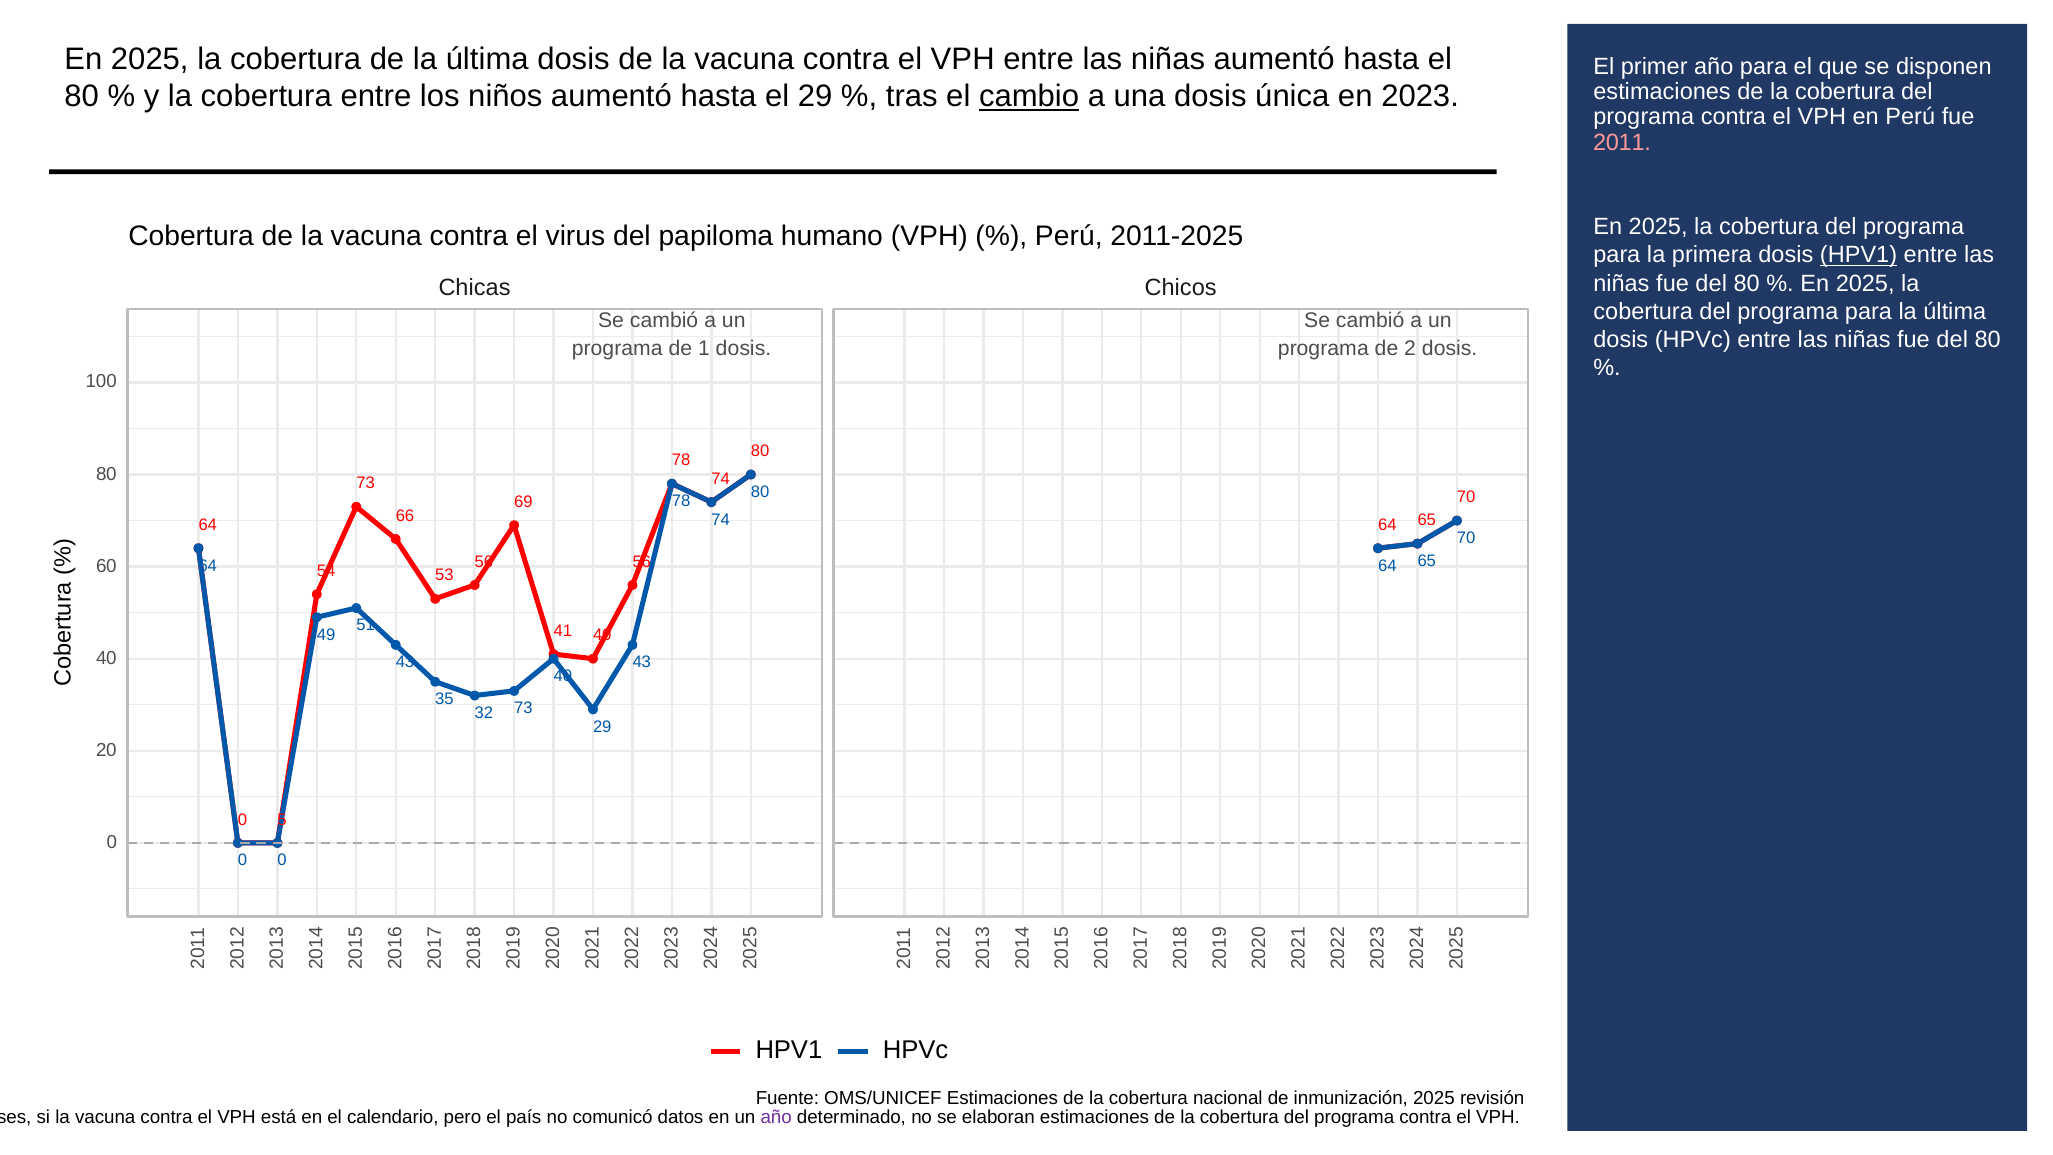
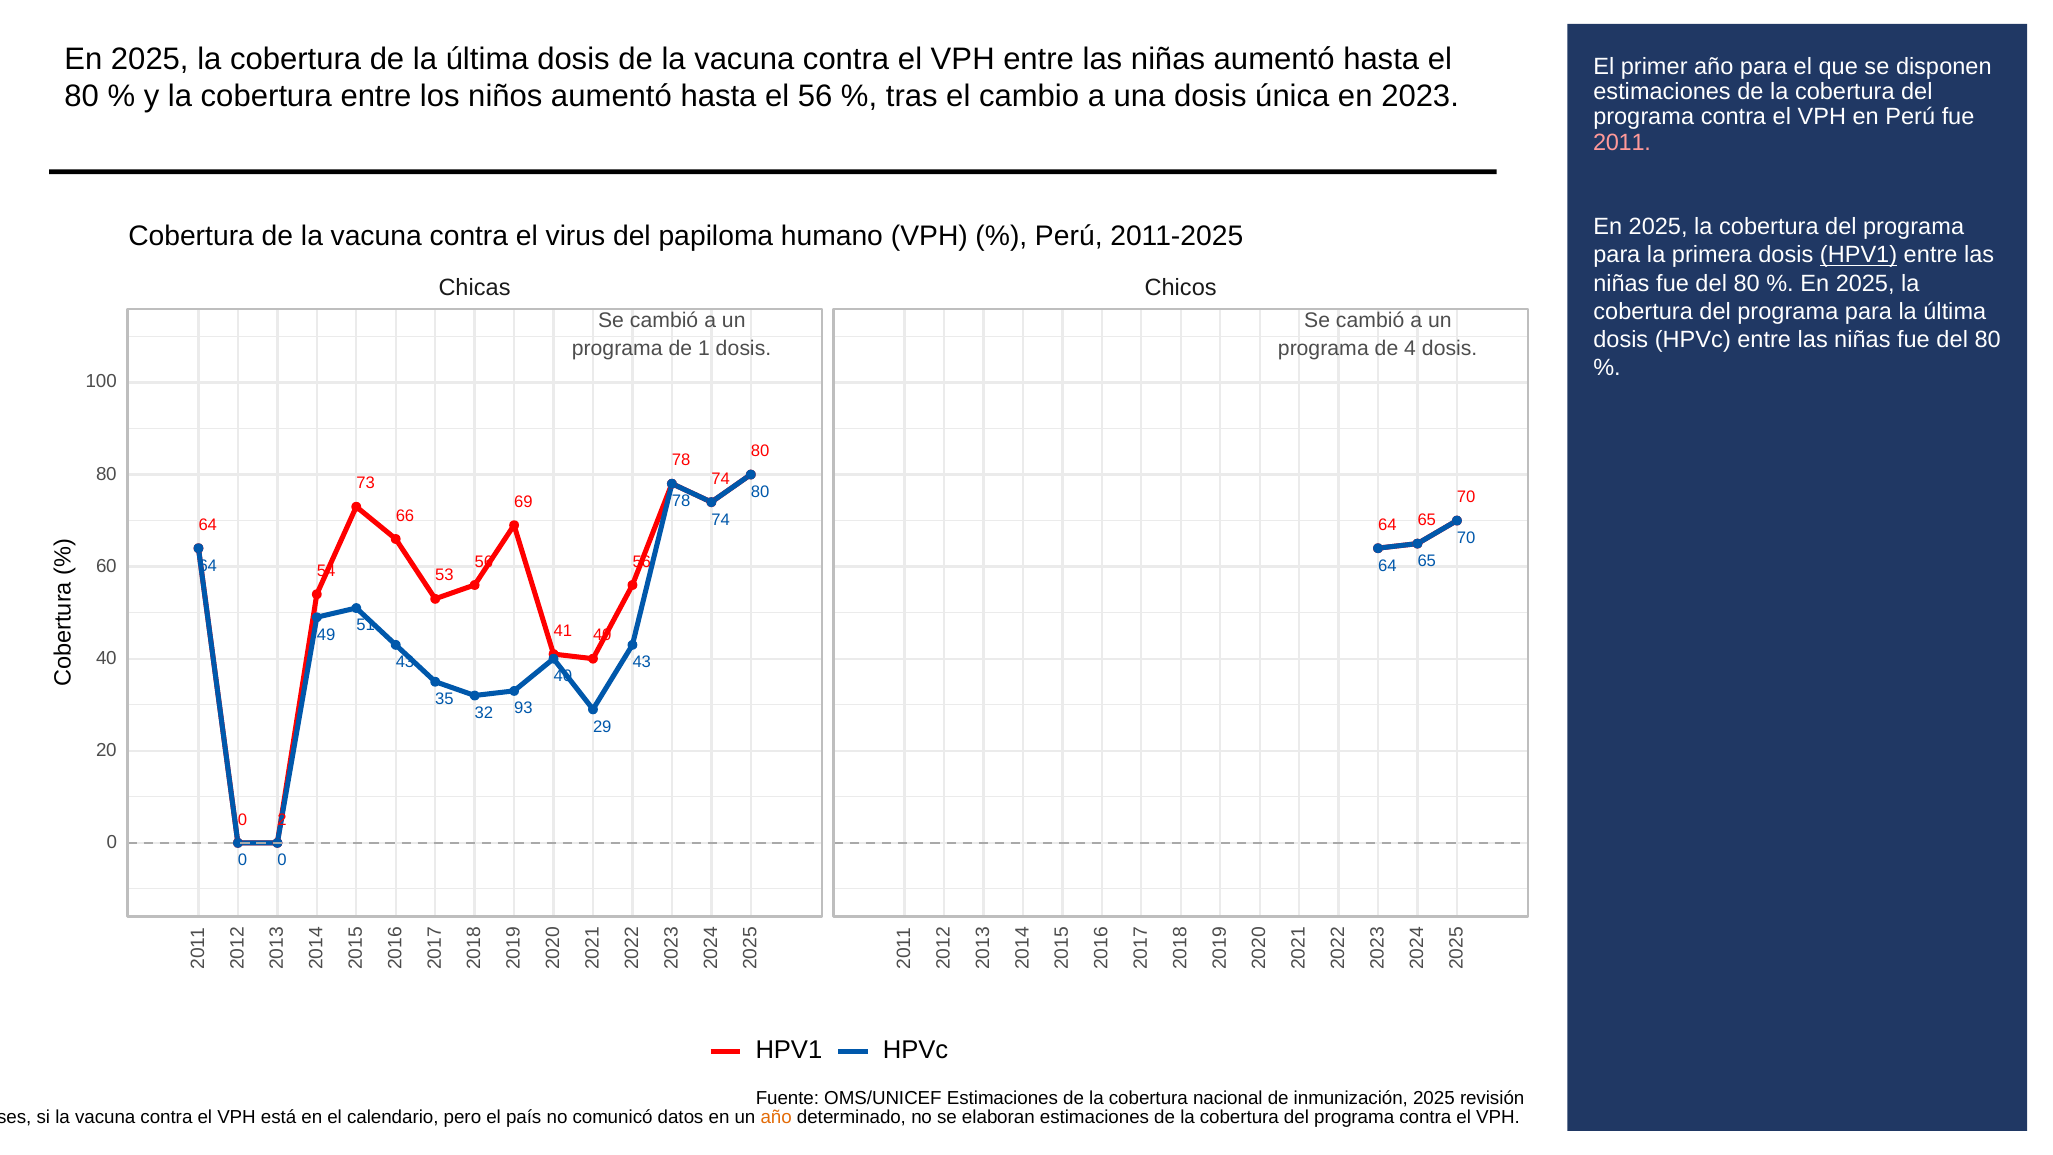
el 29: 29 -> 56 (815, 96)
cambio underline: present -> none (1029, 96)
de 2: 2 -> 4 (1410, 349)
32 73: 73 -> 93 (523, 708)
5: 5 -> 2 (282, 819)
año colour: purple -> orange (776, 1117)
